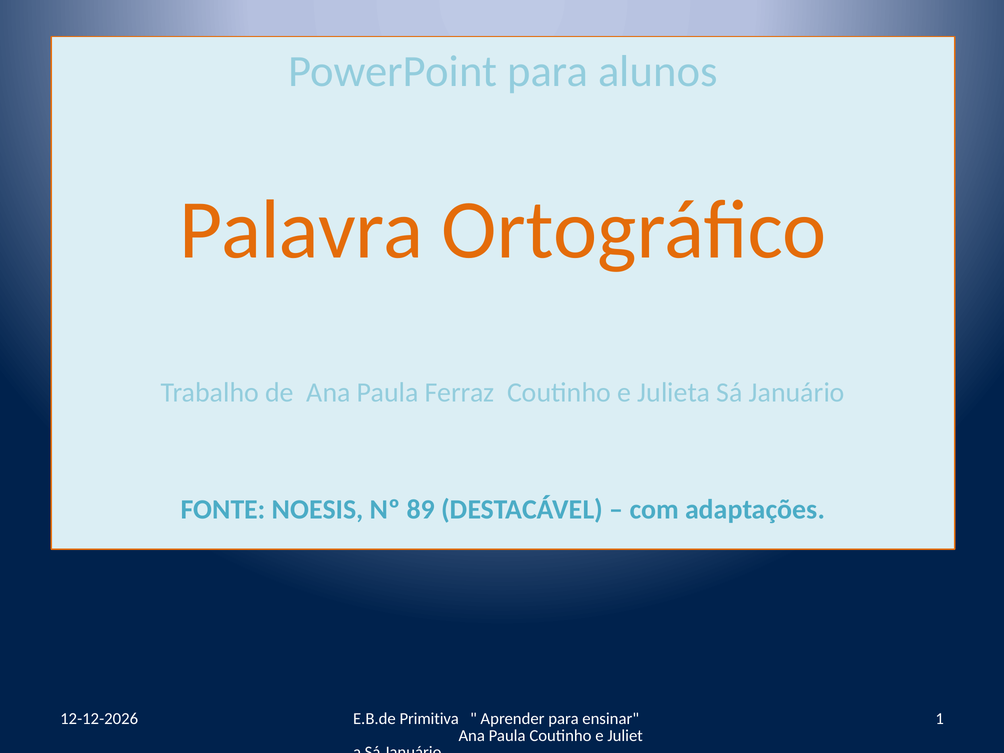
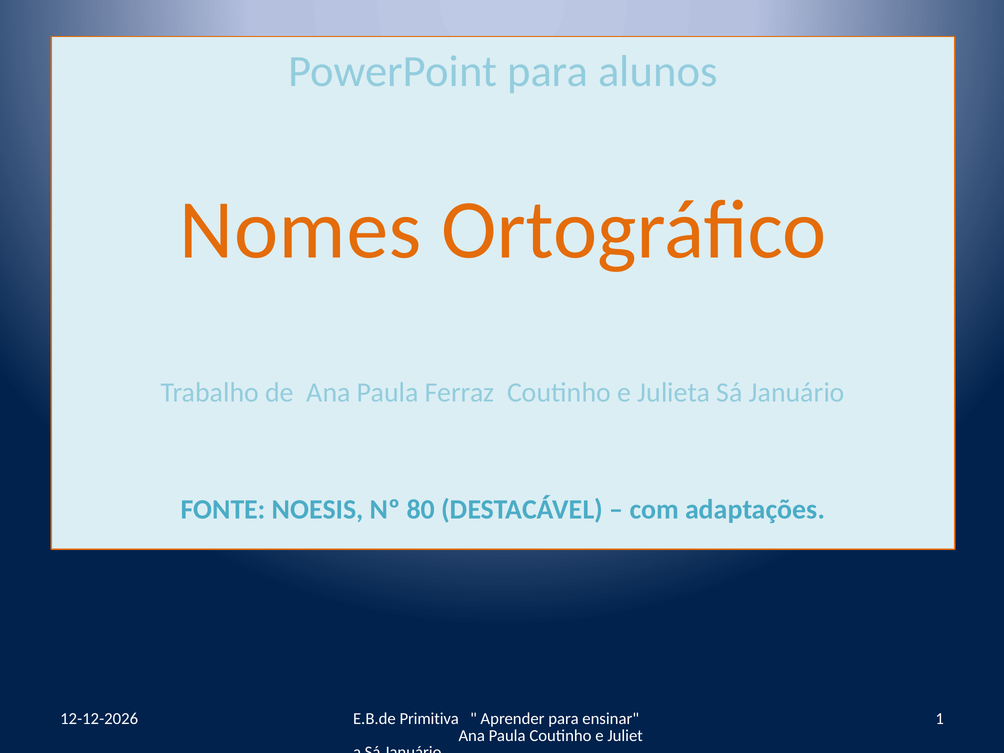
Palavra: Palavra -> Nomes (300, 230)
89: 89 -> 80 (421, 510)
